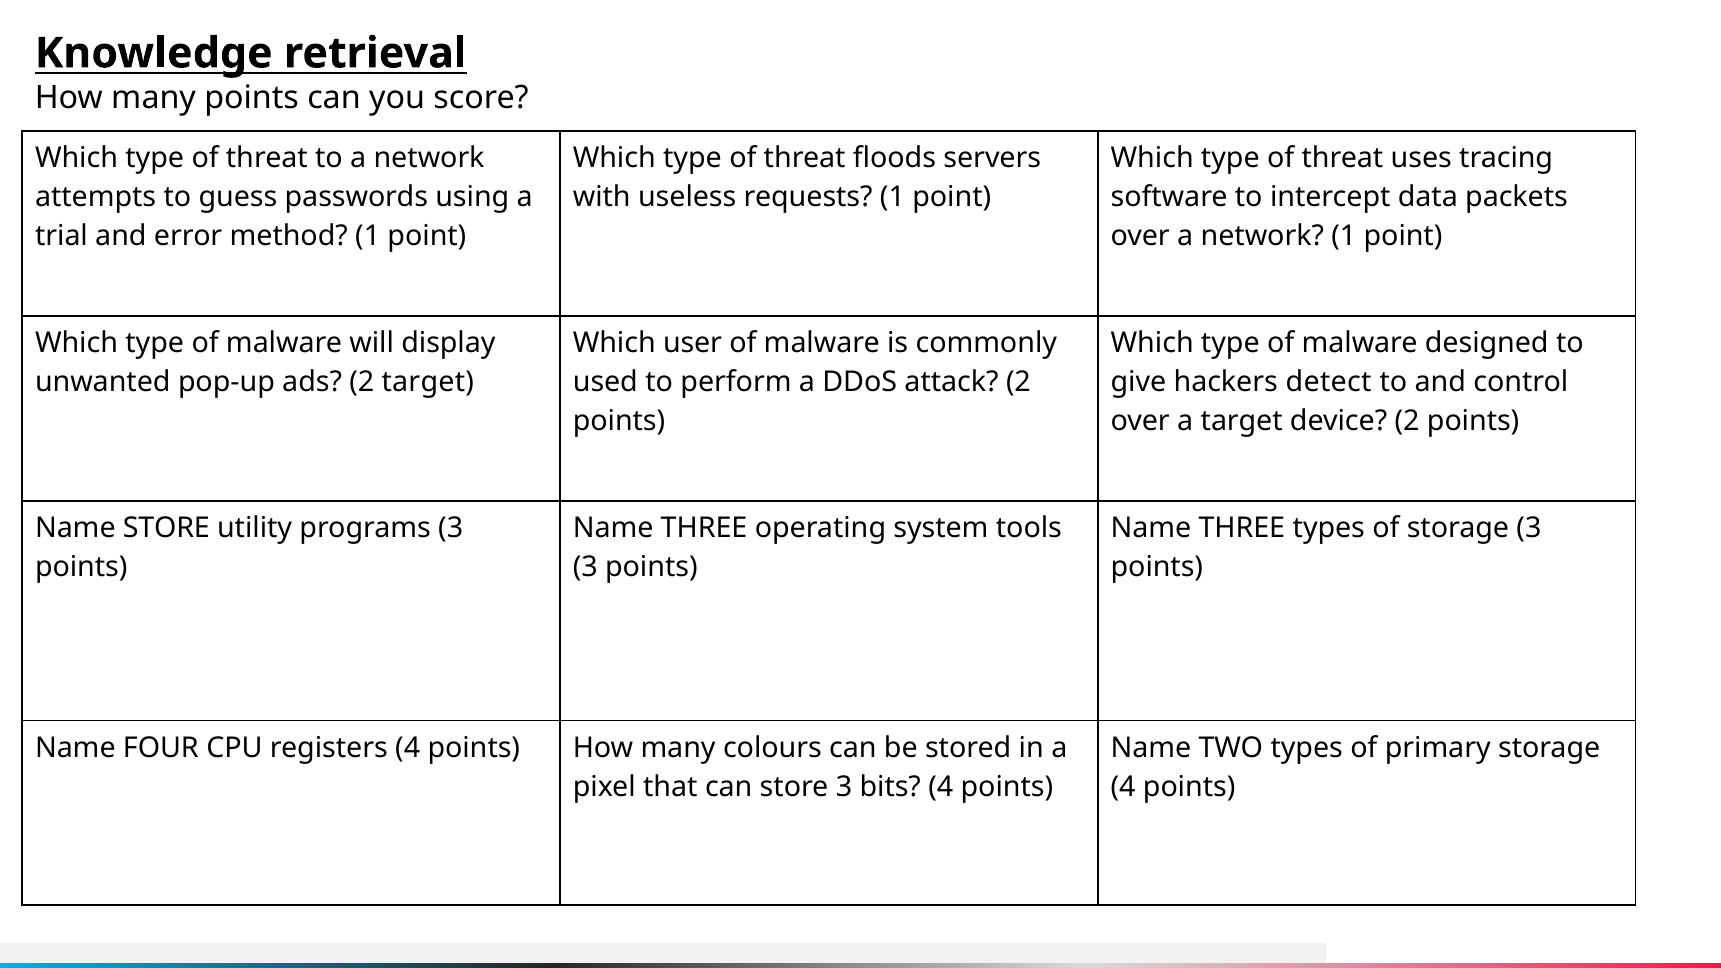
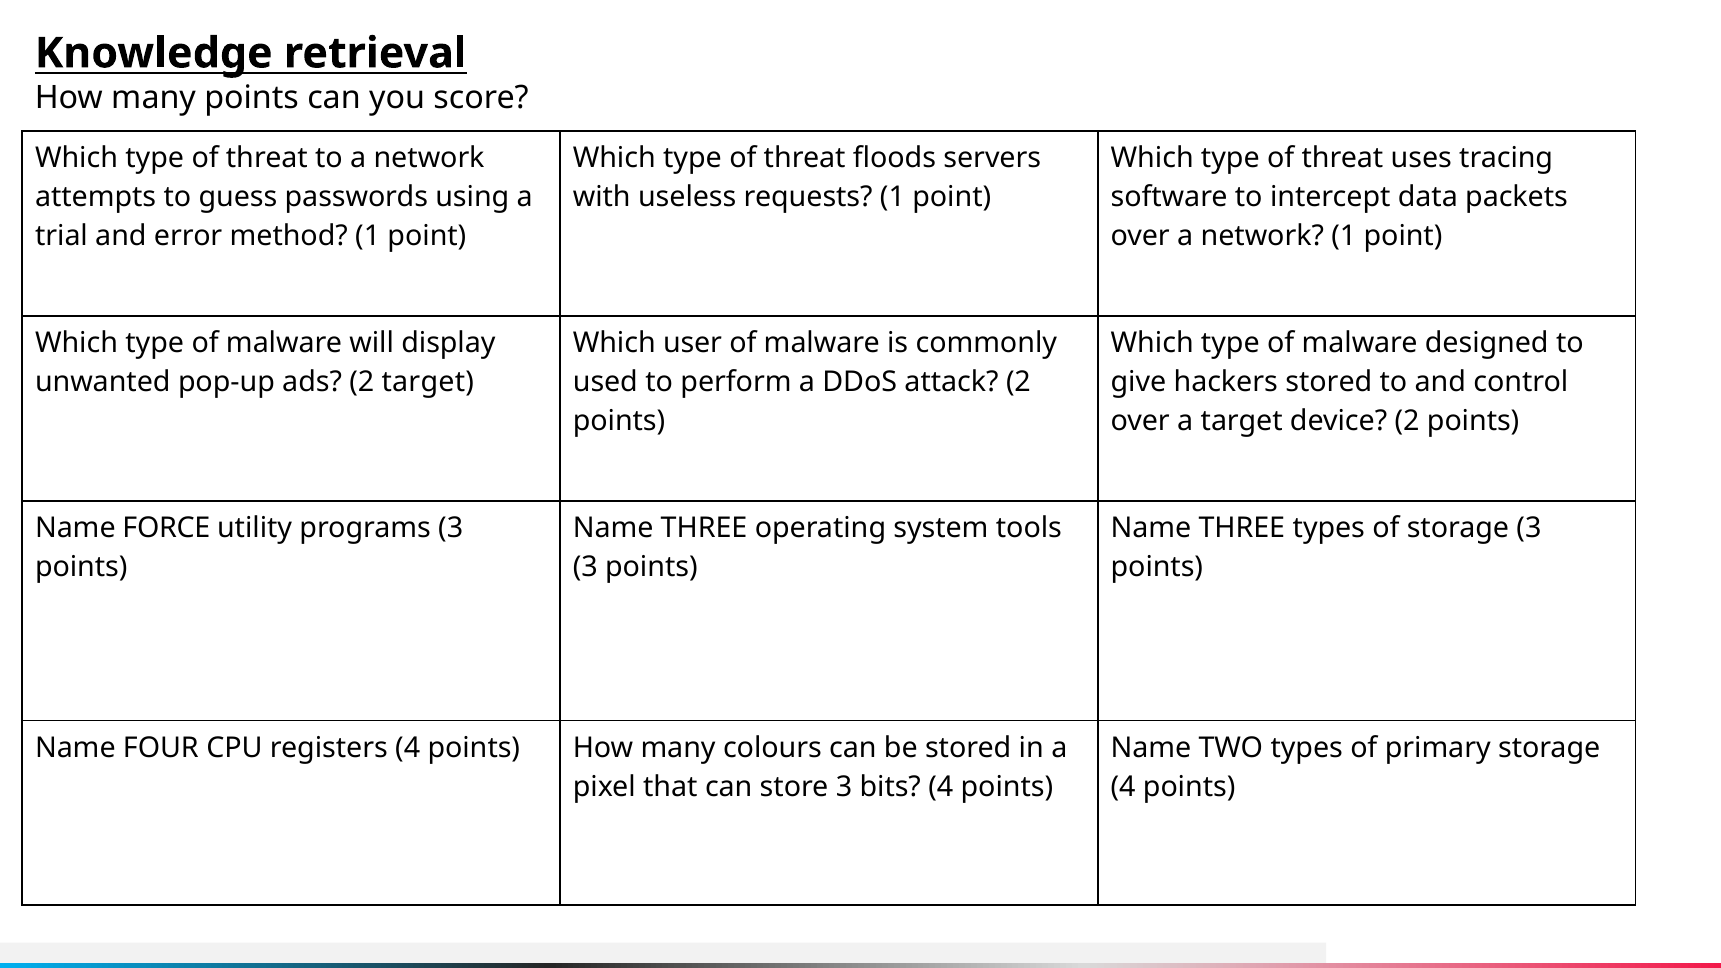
hackers detect: detect -> stored (1329, 382)
Name STORE: STORE -> FORCE (166, 528)
